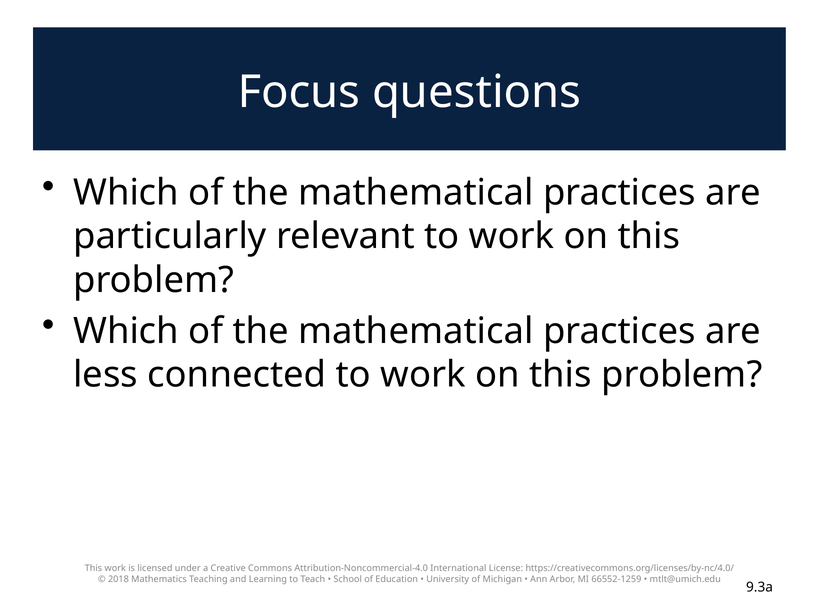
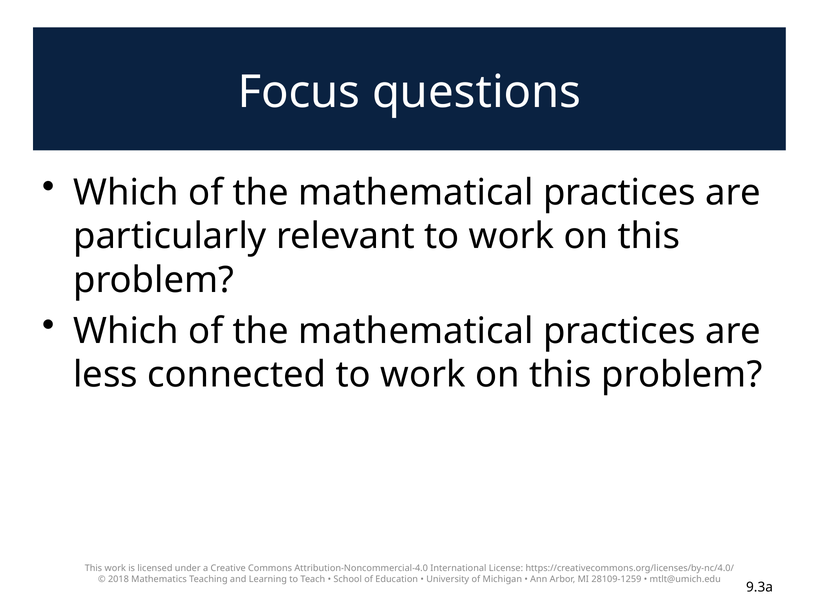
66552-1259: 66552-1259 -> 28109-1259 (616, 579)
